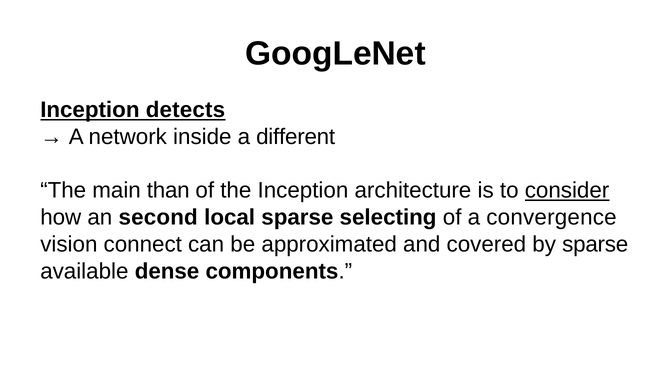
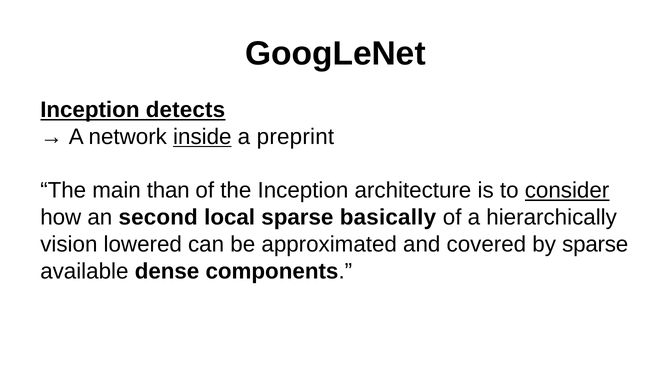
inside underline: none -> present (202, 137)
different: different -> preprint (295, 137)
selecting: selecting -> basically (388, 217)
convergence: convergence -> hierarchically (552, 217)
connect: connect -> lowered (143, 244)
